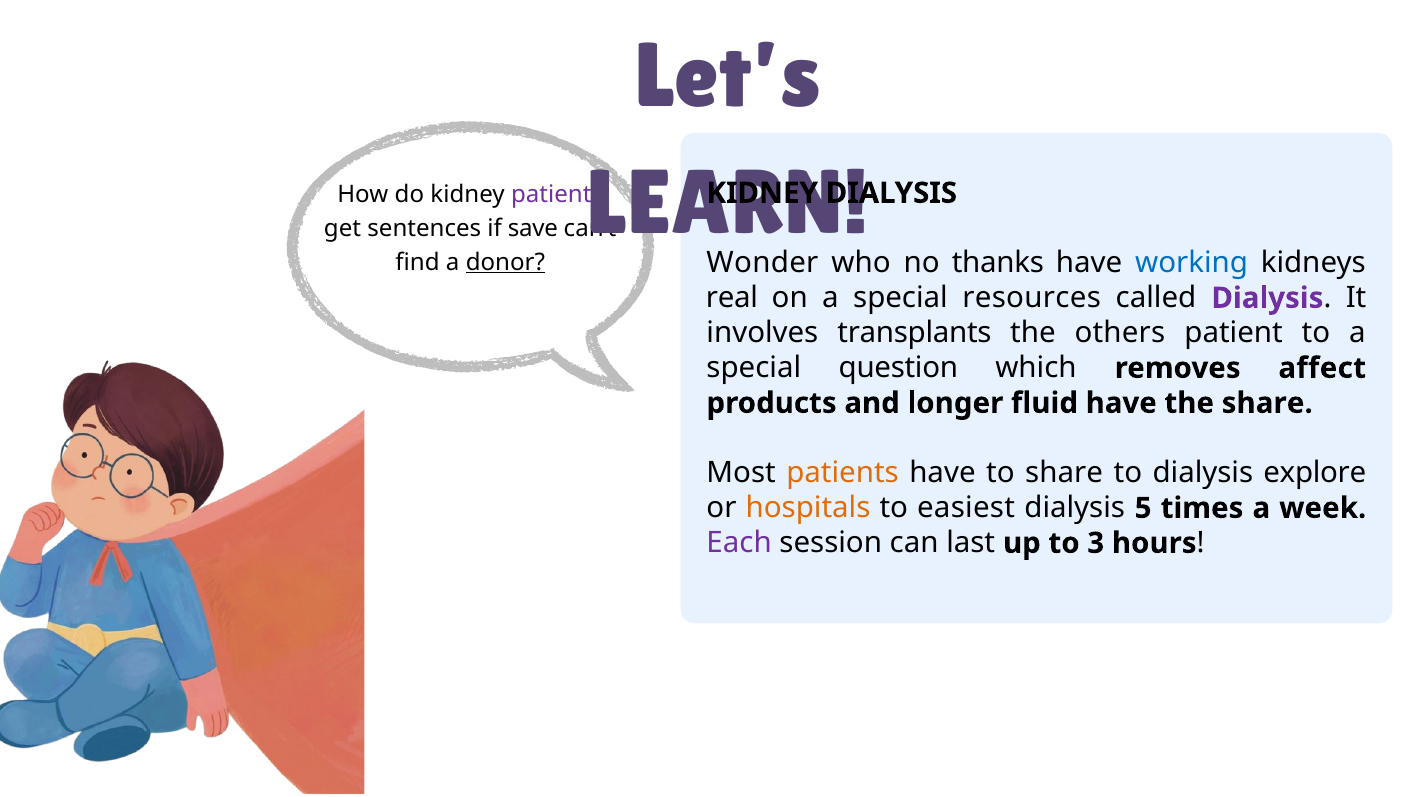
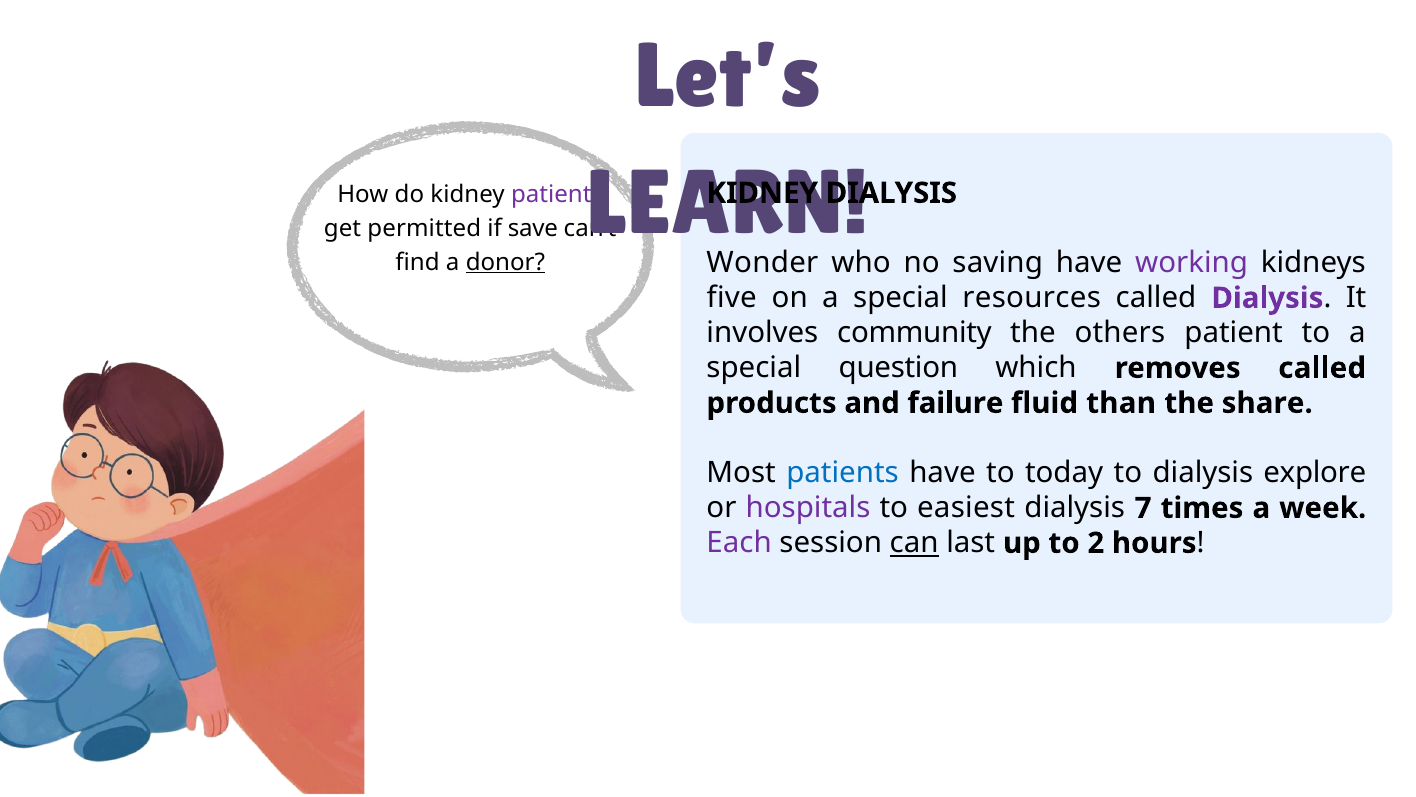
sentences: sentences -> permitted (424, 228)
thanks: thanks -> saving (998, 263)
working colour: blue -> purple (1192, 263)
real: real -> five (732, 298)
transplants: transplants -> community (914, 333)
removes affect: affect -> called (1322, 368)
longer: longer -> failure (955, 403)
fluid have: have -> than (1121, 403)
patients colour: orange -> blue (843, 473)
to share: share -> today (1064, 473)
hospitals colour: orange -> purple (808, 508)
5: 5 -> 7 (1143, 508)
can underline: none -> present (914, 543)
3: 3 -> 2 (1096, 543)
